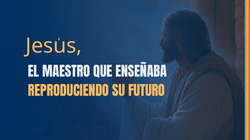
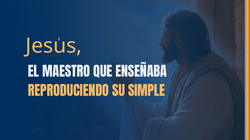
FUTURO: FUTURO -> SIMPLE (147, 92)
